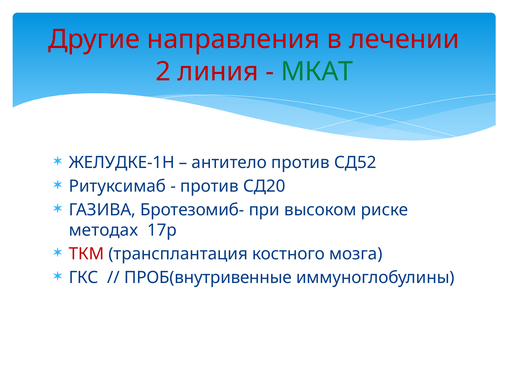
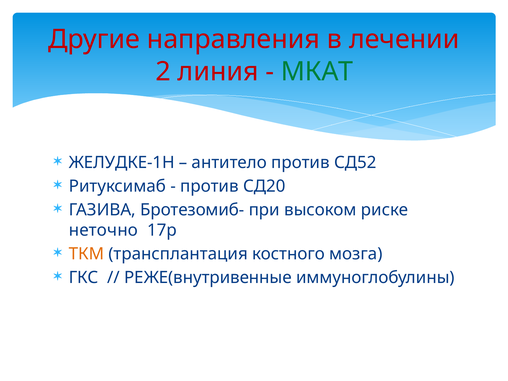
методах: методах -> неточно (103, 230)
ТКМ colour: red -> orange (86, 254)
ПРОБ(внутривенные: ПРОБ(внутривенные -> РЕЖЕ(внутривенные (208, 278)
